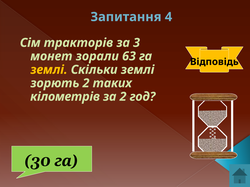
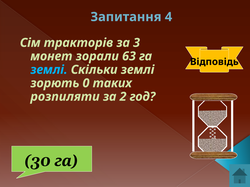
землі colour: yellow -> light blue (49, 70)
зорють 2: 2 -> 0 (86, 83)
кілометрів: кілометрів -> розпиляти (65, 97)
